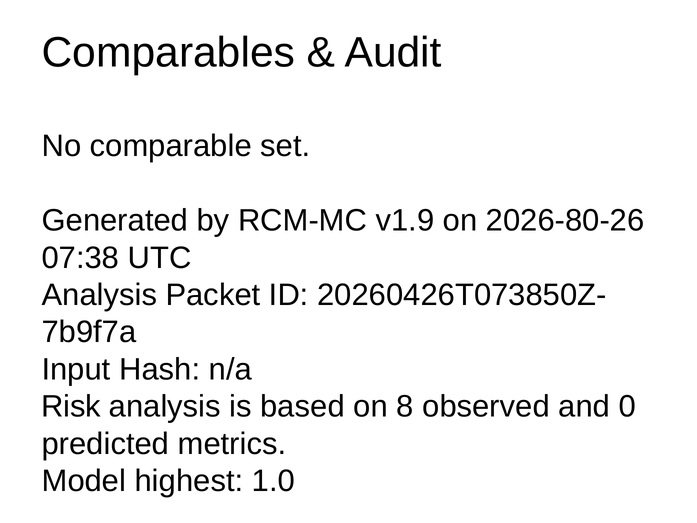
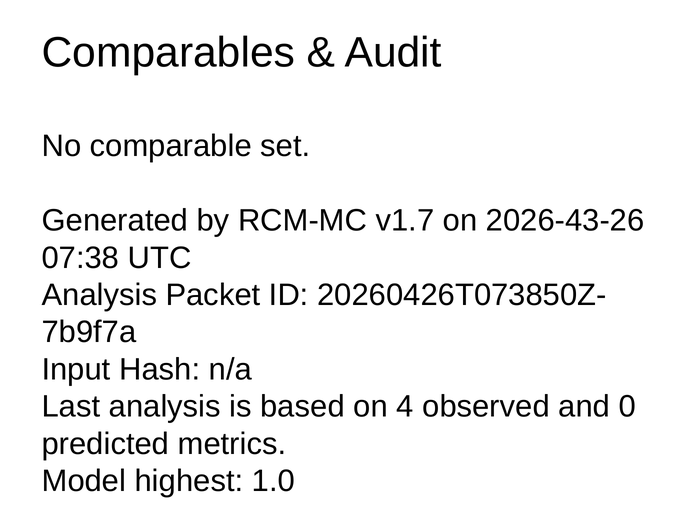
v1.9: v1.9 -> v1.7 (405, 221)
2026-80-26: 2026-80-26 -> 2026-43-26 (565, 221)
Risk: Risk -> Last (71, 406)
8: 8 -> 4 (405, 406)
